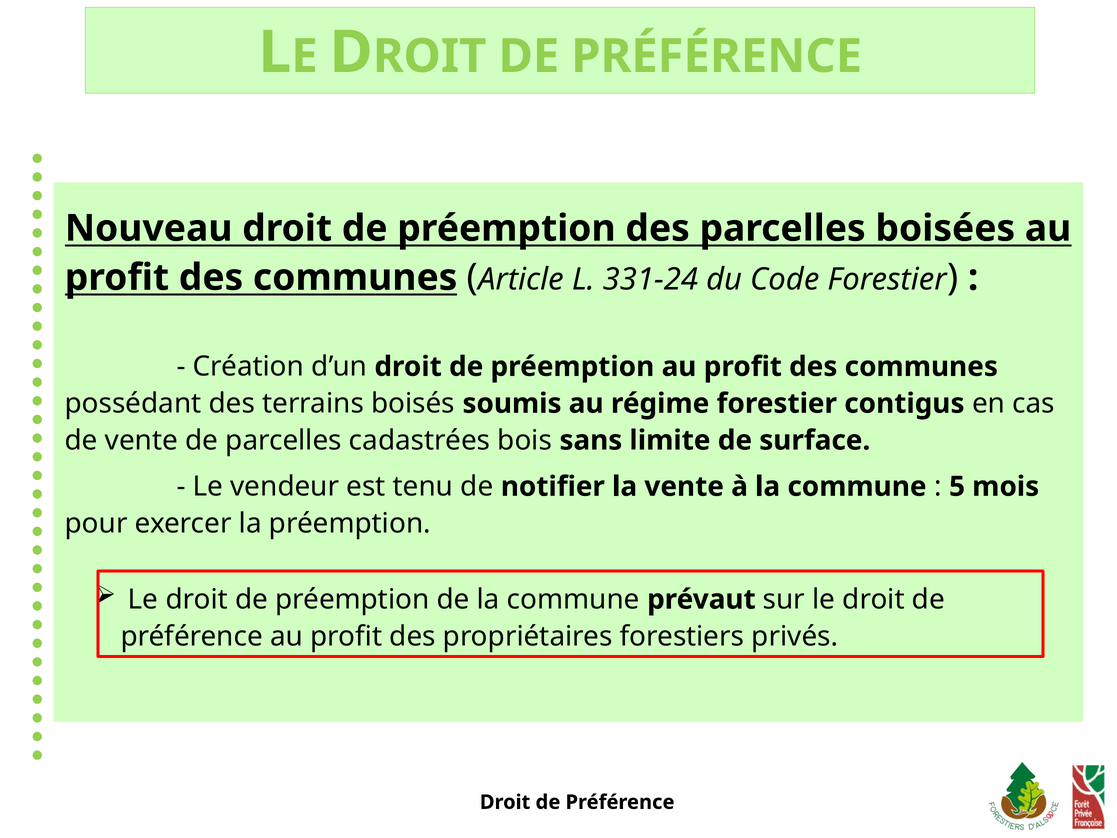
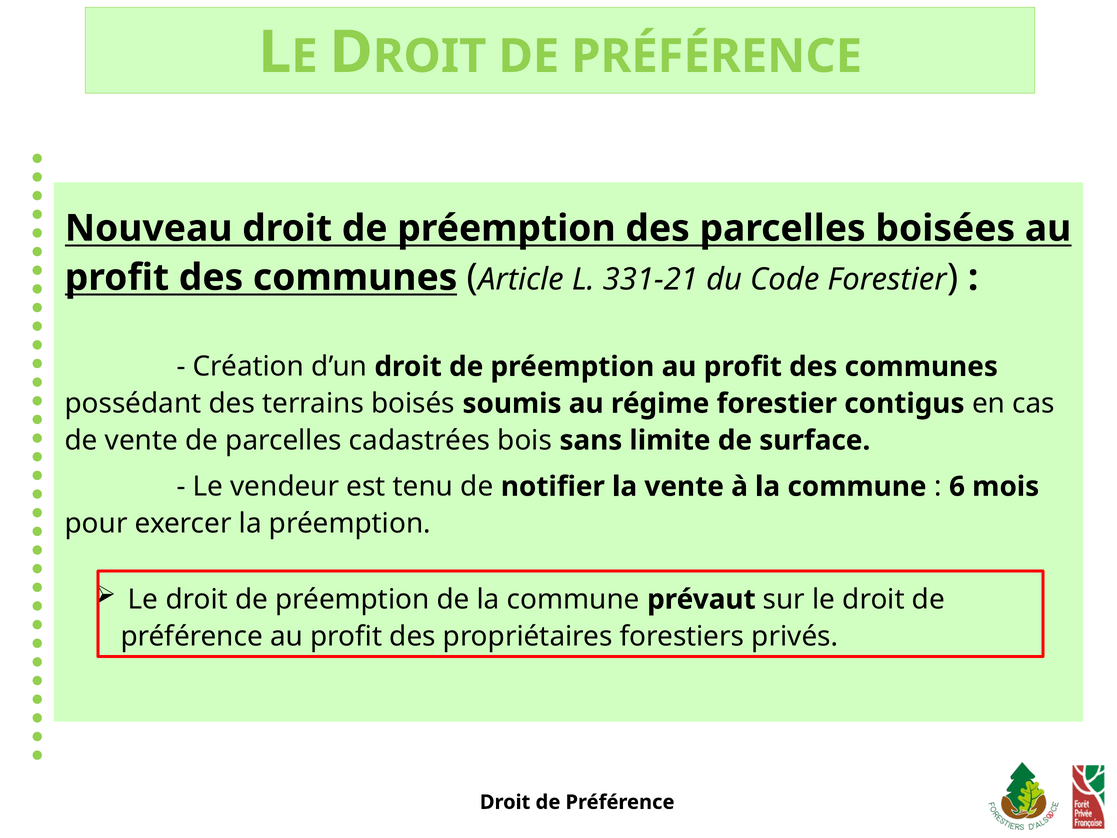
331-24: 331-24 -> 331-21 (650, 280)
5: 5 -> 6 (957, 486)
